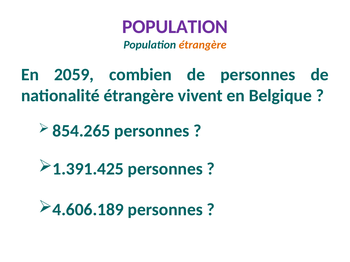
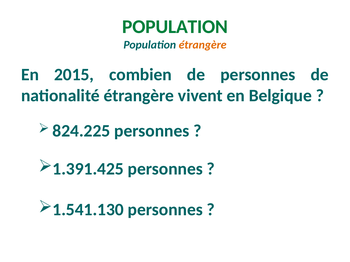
POPULATION colour: purple -> green (175, 27)
2059: 2059 -> 2015 (74, 75)
854.265: 854.265 -> 824.225 (81, 131)
4.606.189: 4.606.189 -> 1.541.130 (88, 210)
